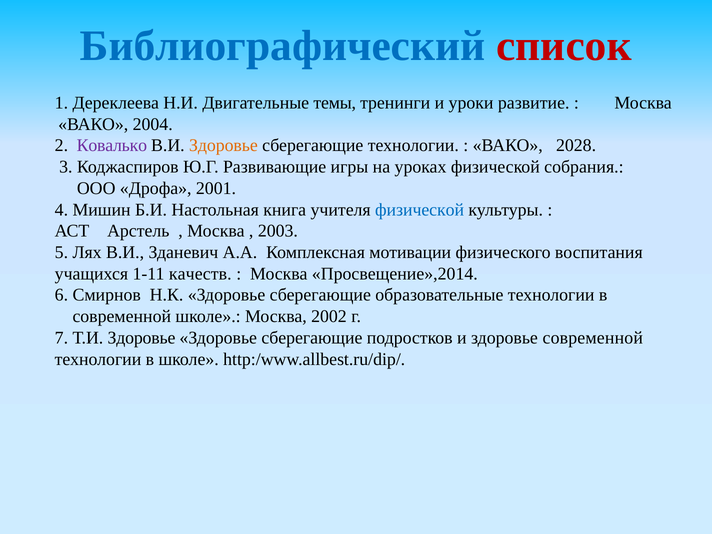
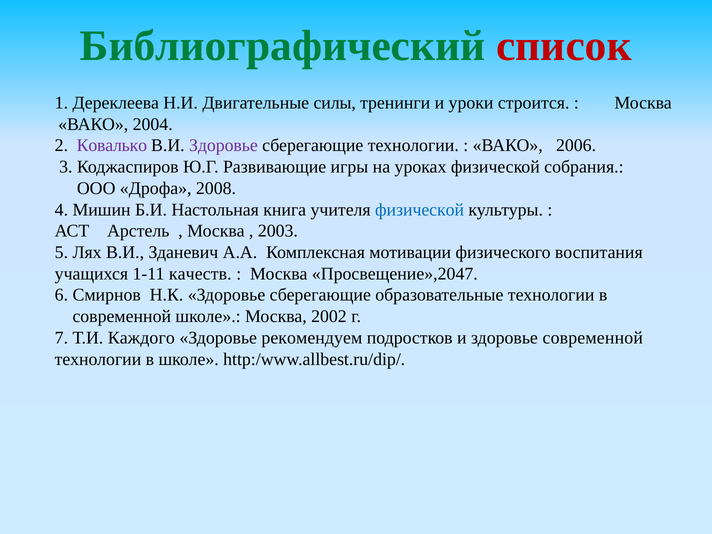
Библиографический colour: blue -> green (283, 46)
темы: темы -> силы (335, 103)
развитие: развитие -> строится (534, 103)
Здоровье colour: orange -> purple (223, 146)
2028: 2028 -> 2006 (576, 146)
2001: 2001 -> 2008 (216, 188)
Просвещение»,2014: Просвещение»,2014 -> Просвещение»,2047 (395, 274)
Т.И Здоровье: Здоровье -> Каждого (141, 338)
сберегающие: сберегающие -> рекомендуем (312, 338)
